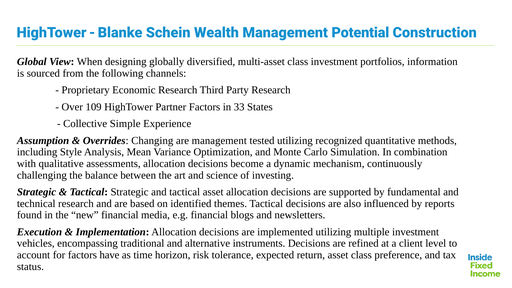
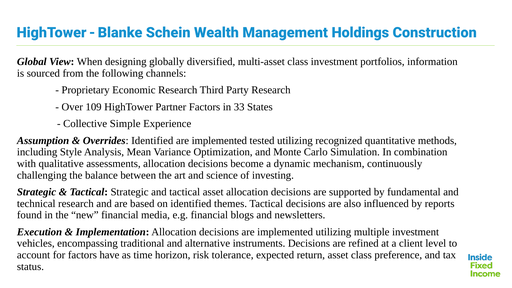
Potential: Potential -> Holdings (360, 33)
Overrides Changing: Changing -> Identified (152, 141)
management: management -> implemented (219, 141)
